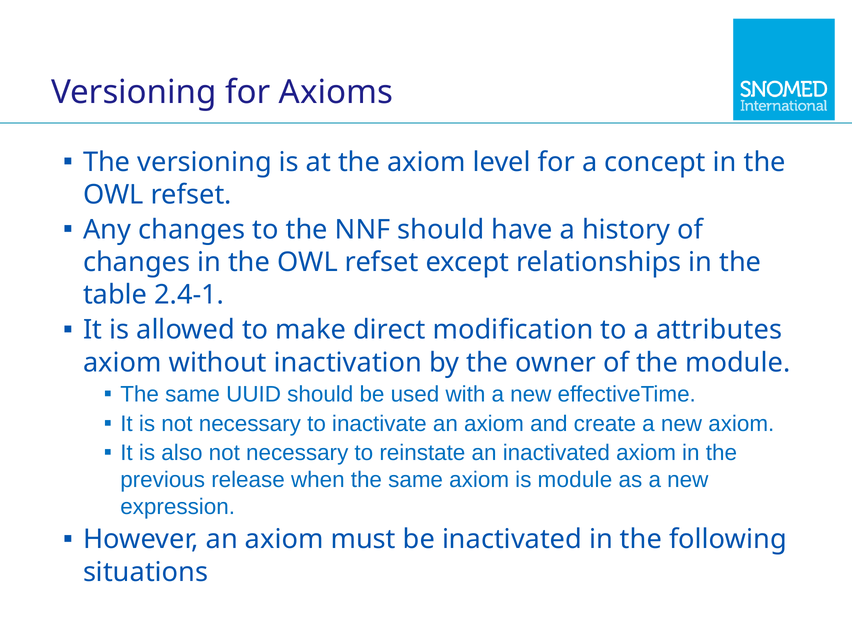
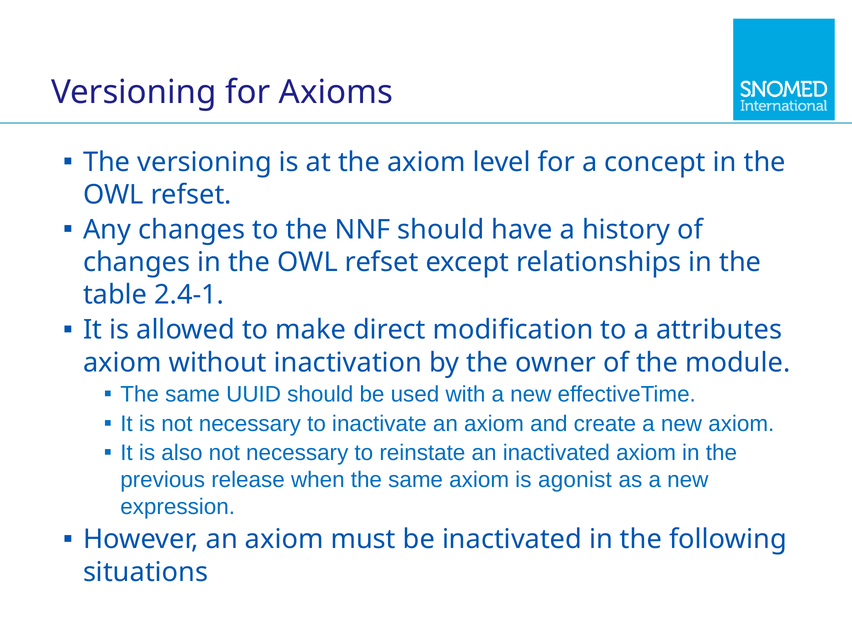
is module: module -> agonist (575, 480)
